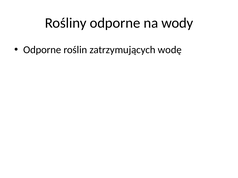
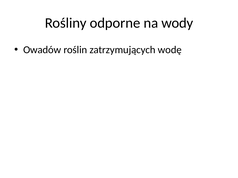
Odporne: Odporne -> Owadów (42, 50)
